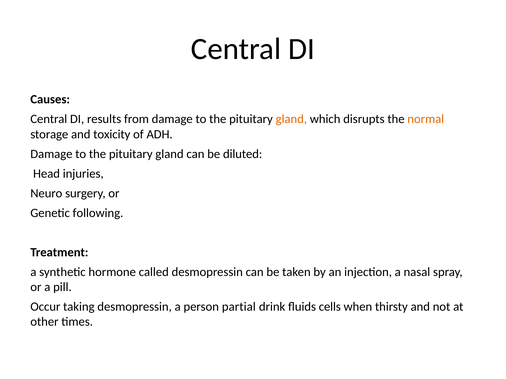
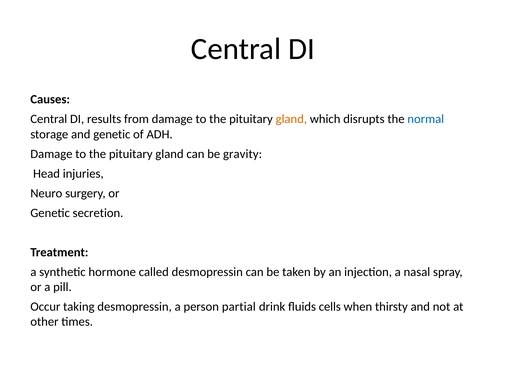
normal colour: orange -> blue (426, 119)
and toxicity: toxicity -> genetic (112, 134)
diluted: diluted -> gravity (243, 154)
following: following -> secretion (98, 213)
